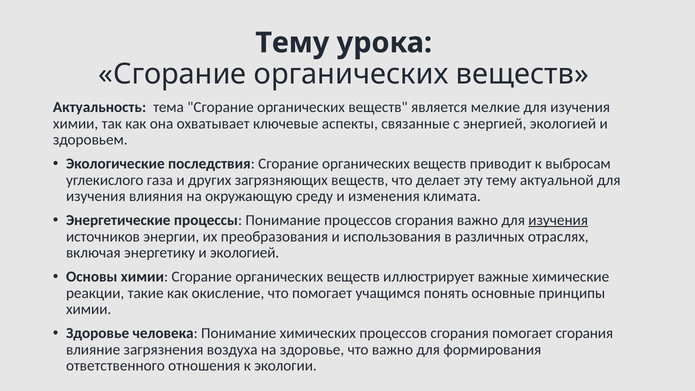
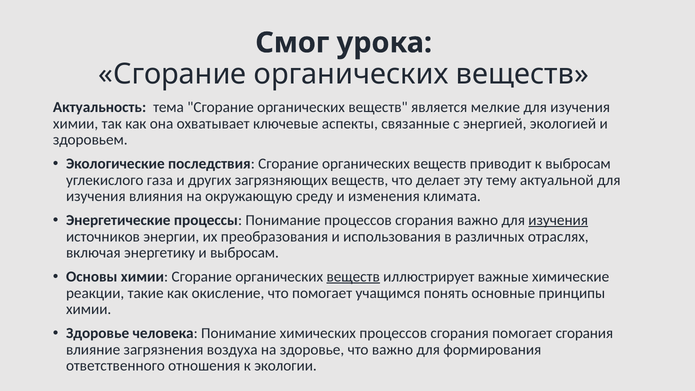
Тему: Тему -> Смог (292, 43)
и экологией: экологией -> выбросам (245, 253)
веществ underline: none -> present (353, 277)
